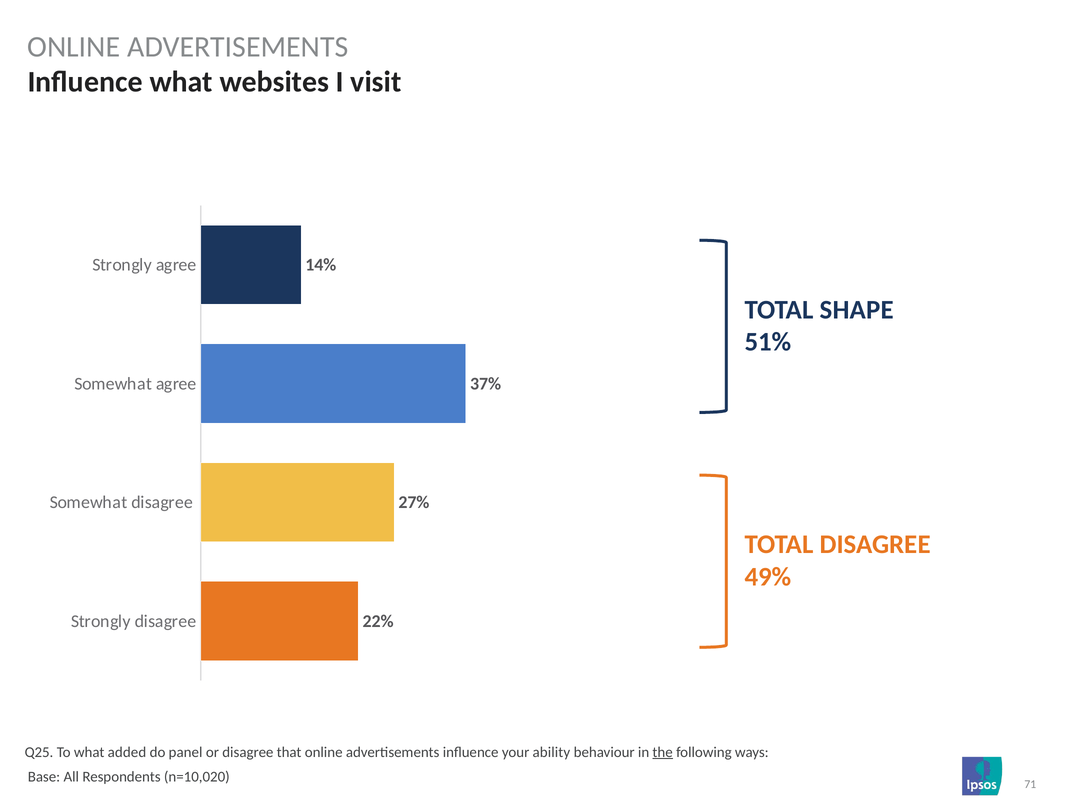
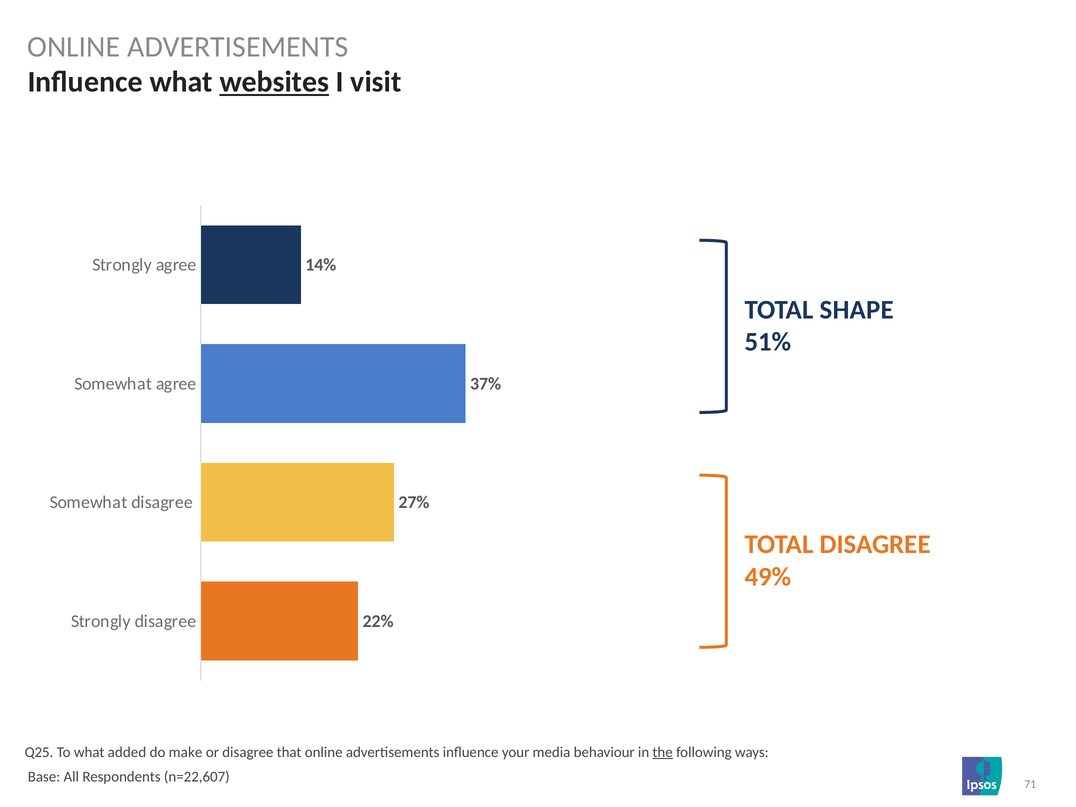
websites underline: none -> present (274, 82)
panel: panel -> make (186, 752)
ability: ability -> media (551, 752)
n=10,020: n=10,020 -> n=22,607 (197, 777)
